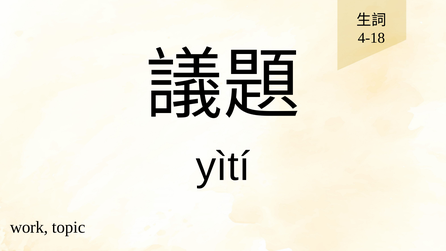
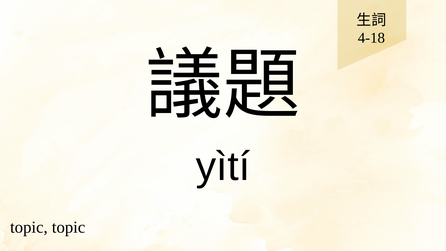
work: work -> topic (29, 227)
